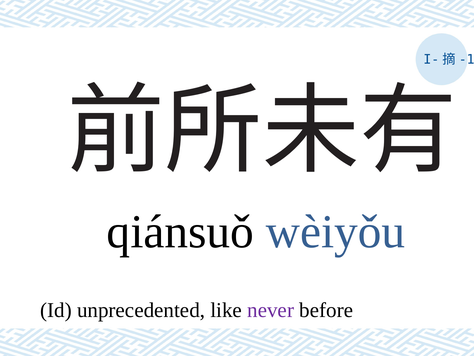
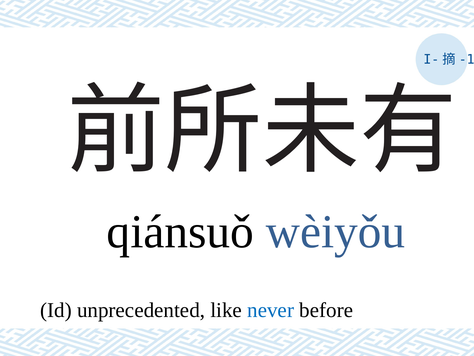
never colour: purple -> blue (271, 310)
